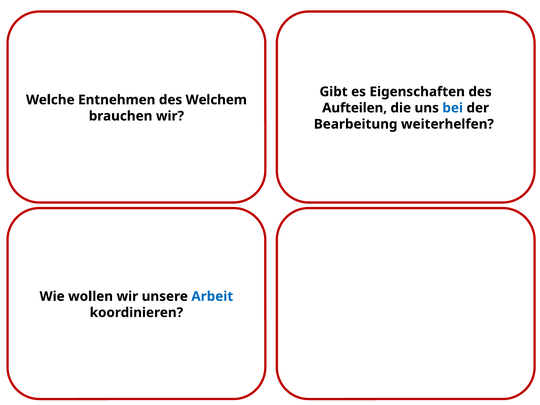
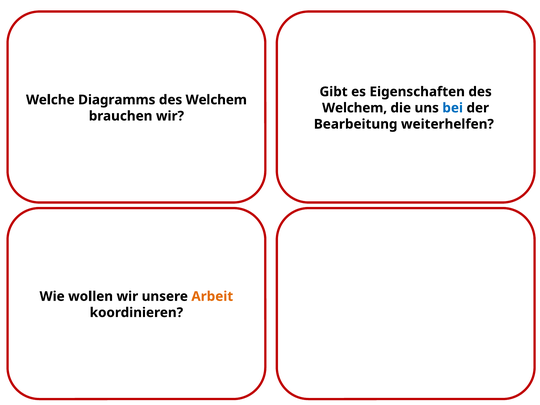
Entnehmen: Entnehmen -> Diagramms (117, 100)
Aufteilen: Aufteilen -> Welchem (355, 108)
Arbeit colour: blue -> orange (212, 296)
